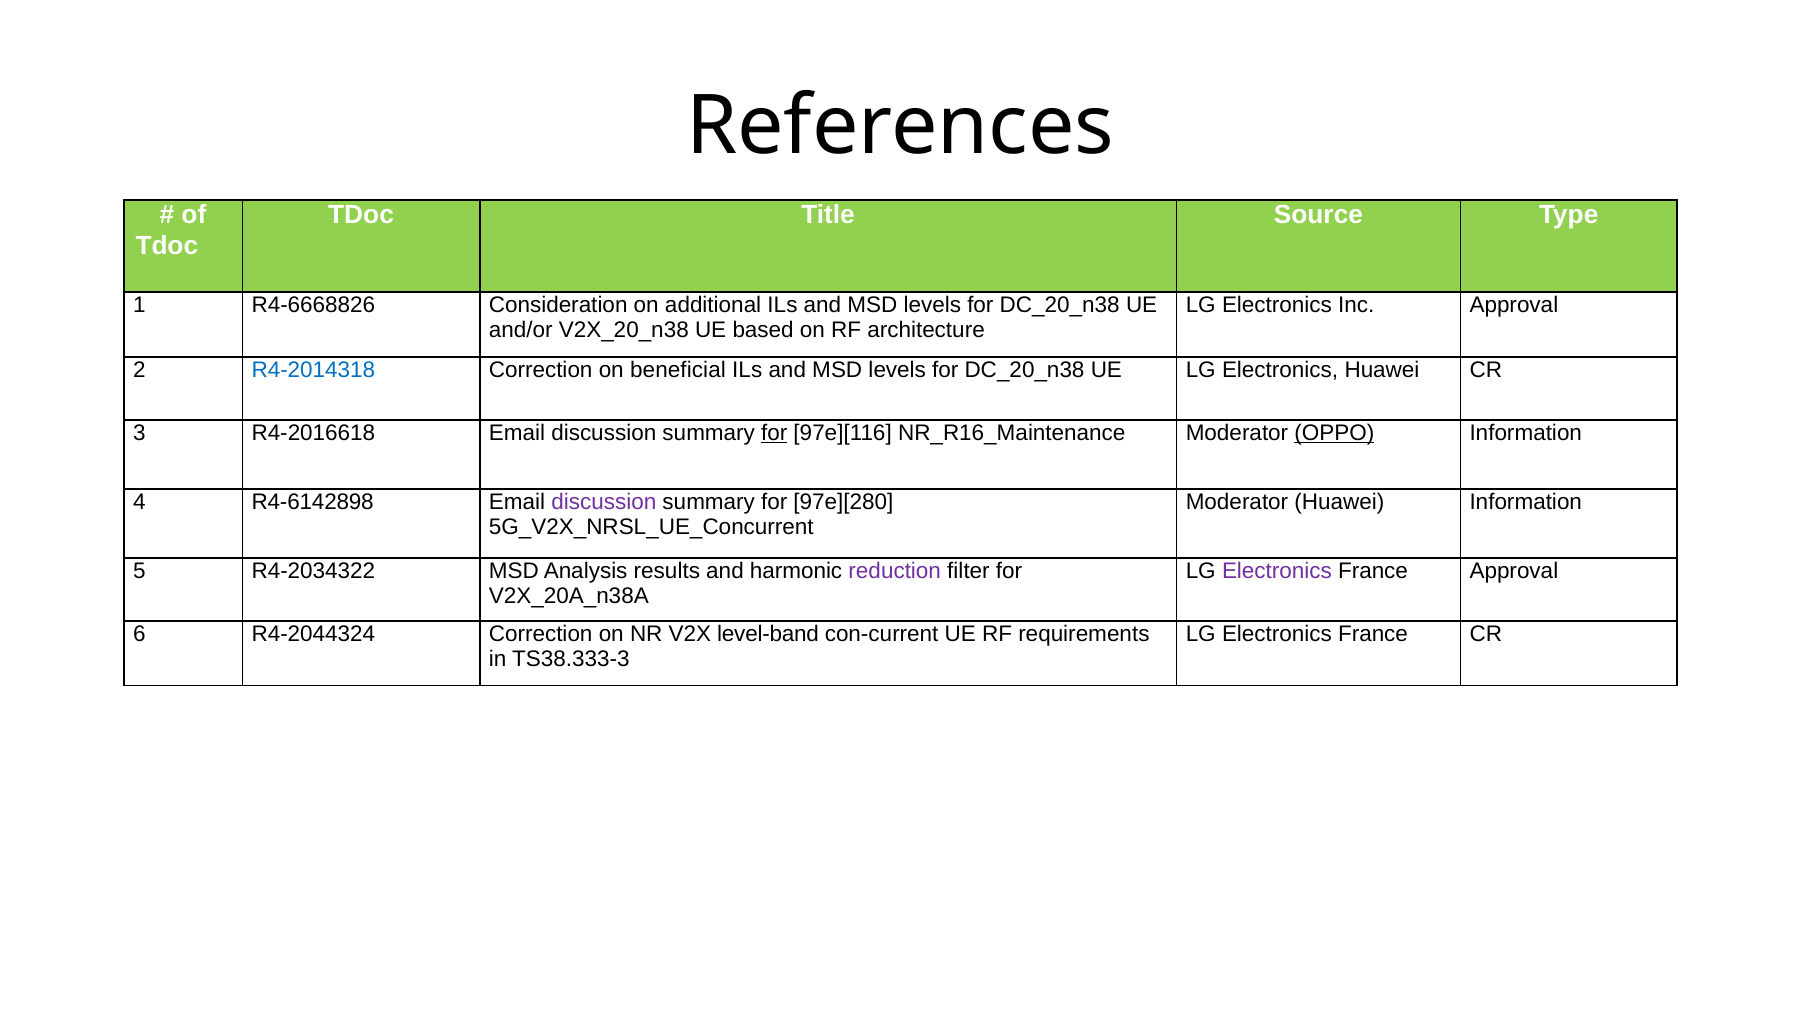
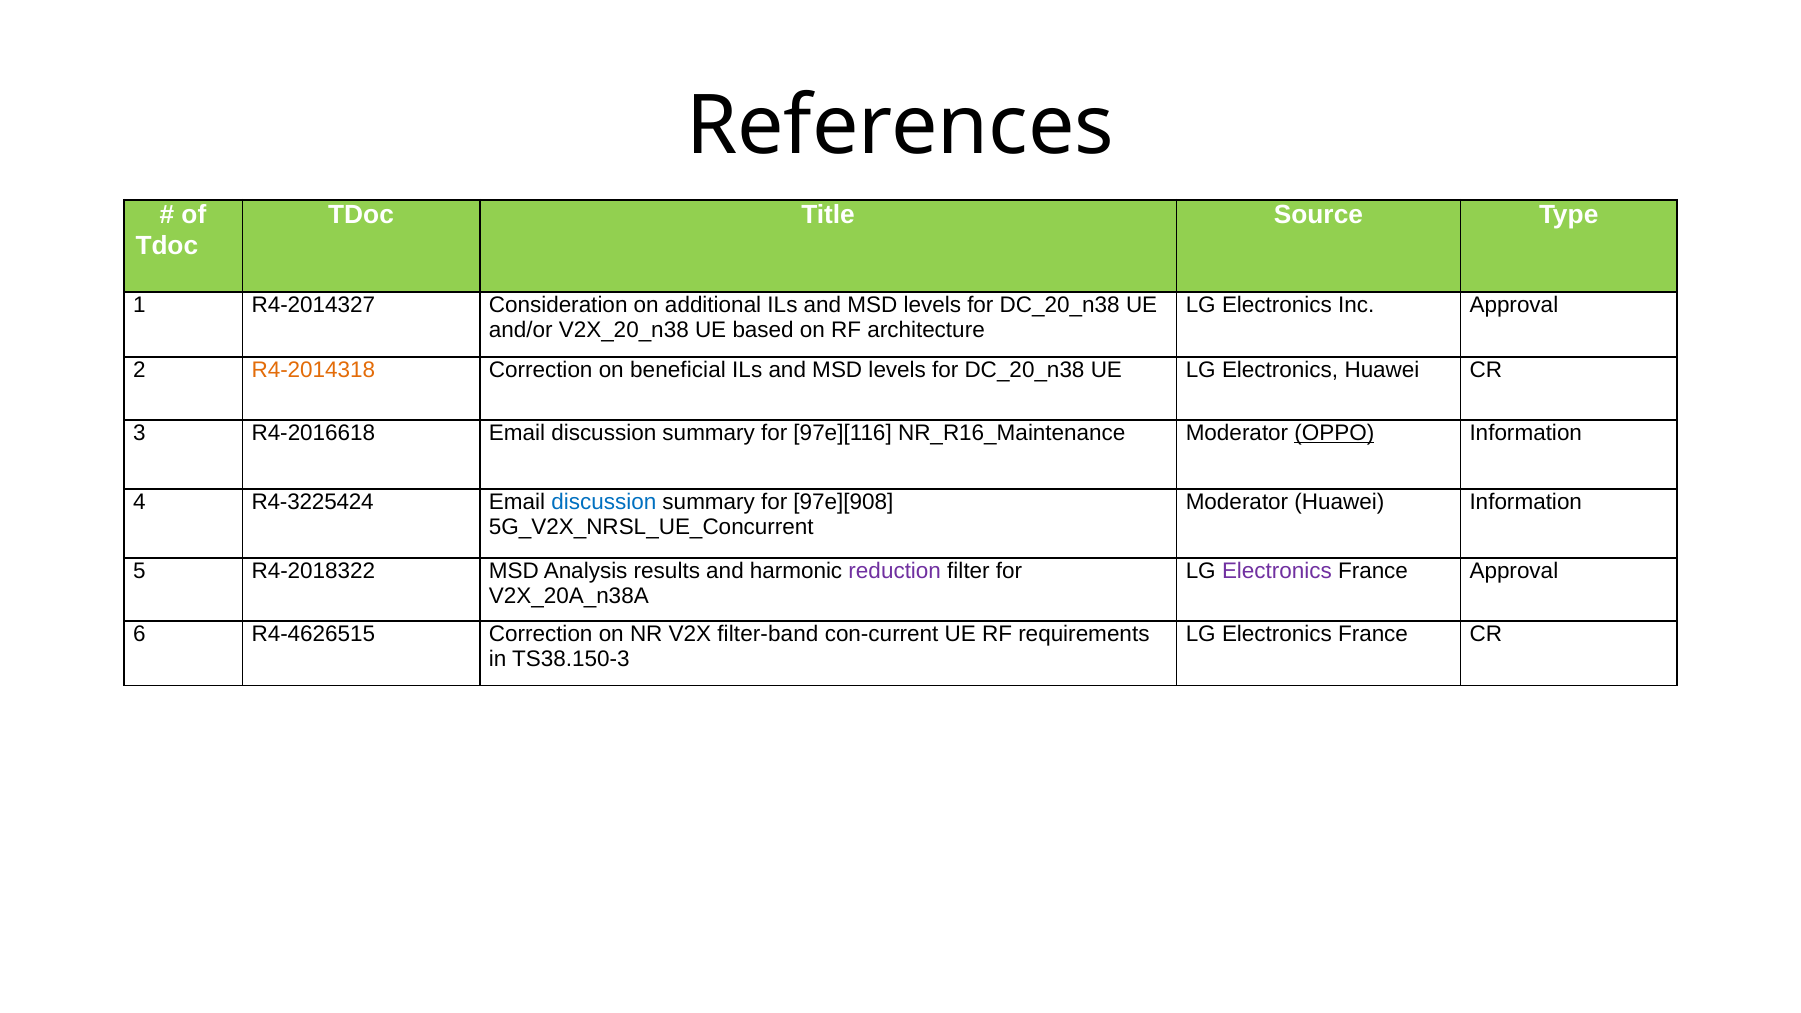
R4-6668826: R4-6668826 -> R4-2014327 (313, 305)
R4-2014318 colour: blue -> orange (313, 370)
for underline: present -> none (774, 433)
R4-6142898: R4-6142898 -> R4-3225424 (313, 502)
discussion colour: purple -> blue (604, 502)
97e][280: 97e][280 -> 97e][908 (843, 502)
R4-2034322: R4-2034322 -> R4-2018322 (313, 571)
R4-2044324: R4-2044324 -> R4-4626515 (313, 634)
level-band: level-band -> filter-band (768, 634)
TS38.333-3: TS38.333-3 -> TS38.150-3 (571, 659)
